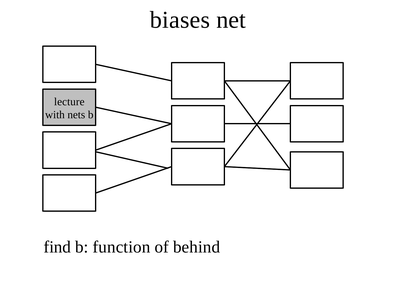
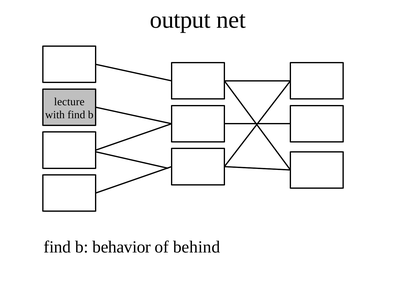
biases: biases -> output (180, 20)
with nets: nets -> find (76, 115)
function: function -> behavior (122, 247)
